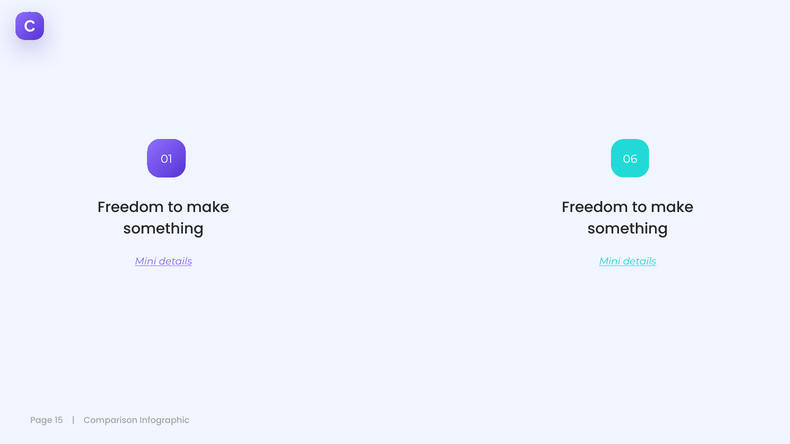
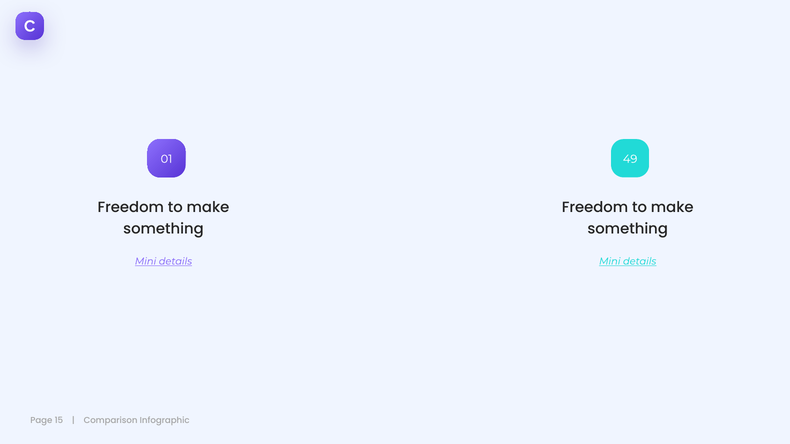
06: 06 -> 49 (630, 159)
